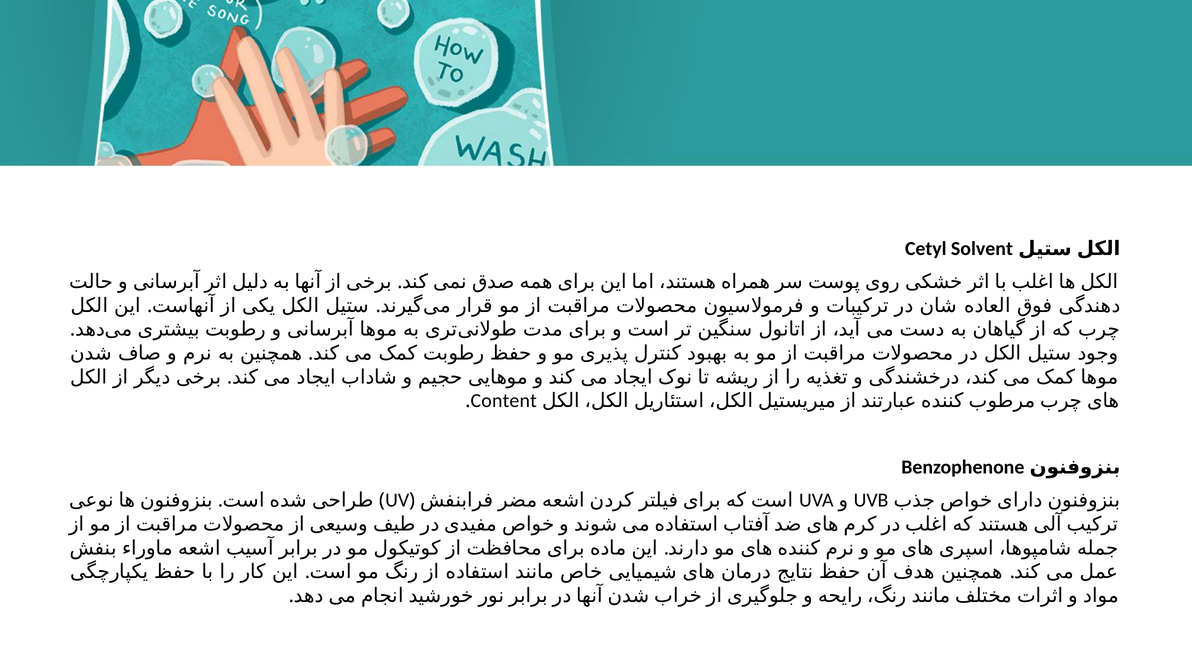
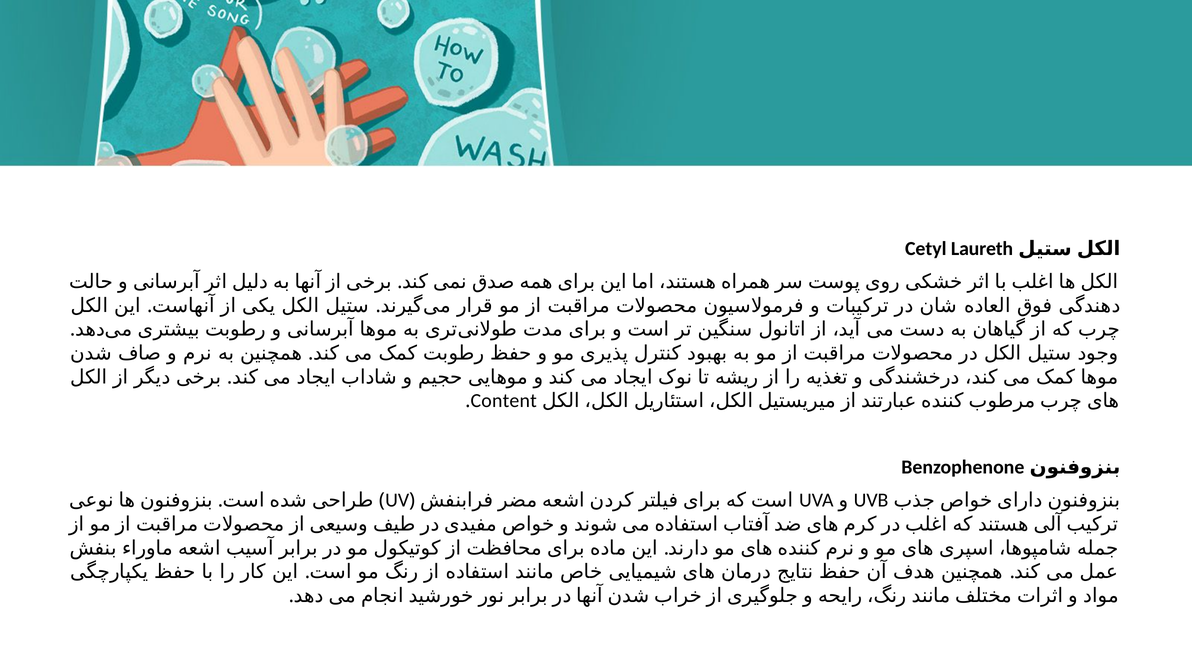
Solvent: Solvent -> Laureth (982, 248)
